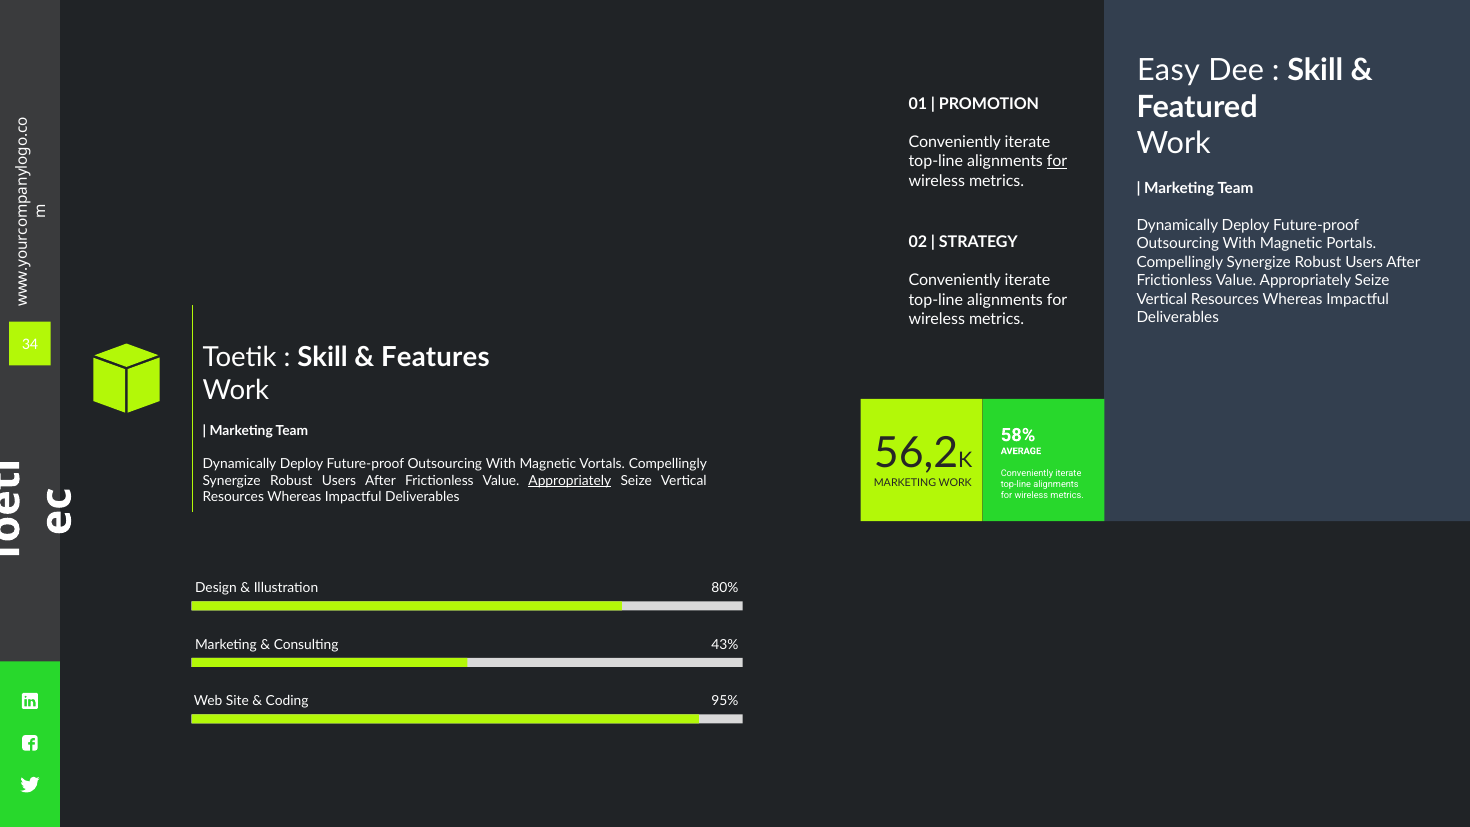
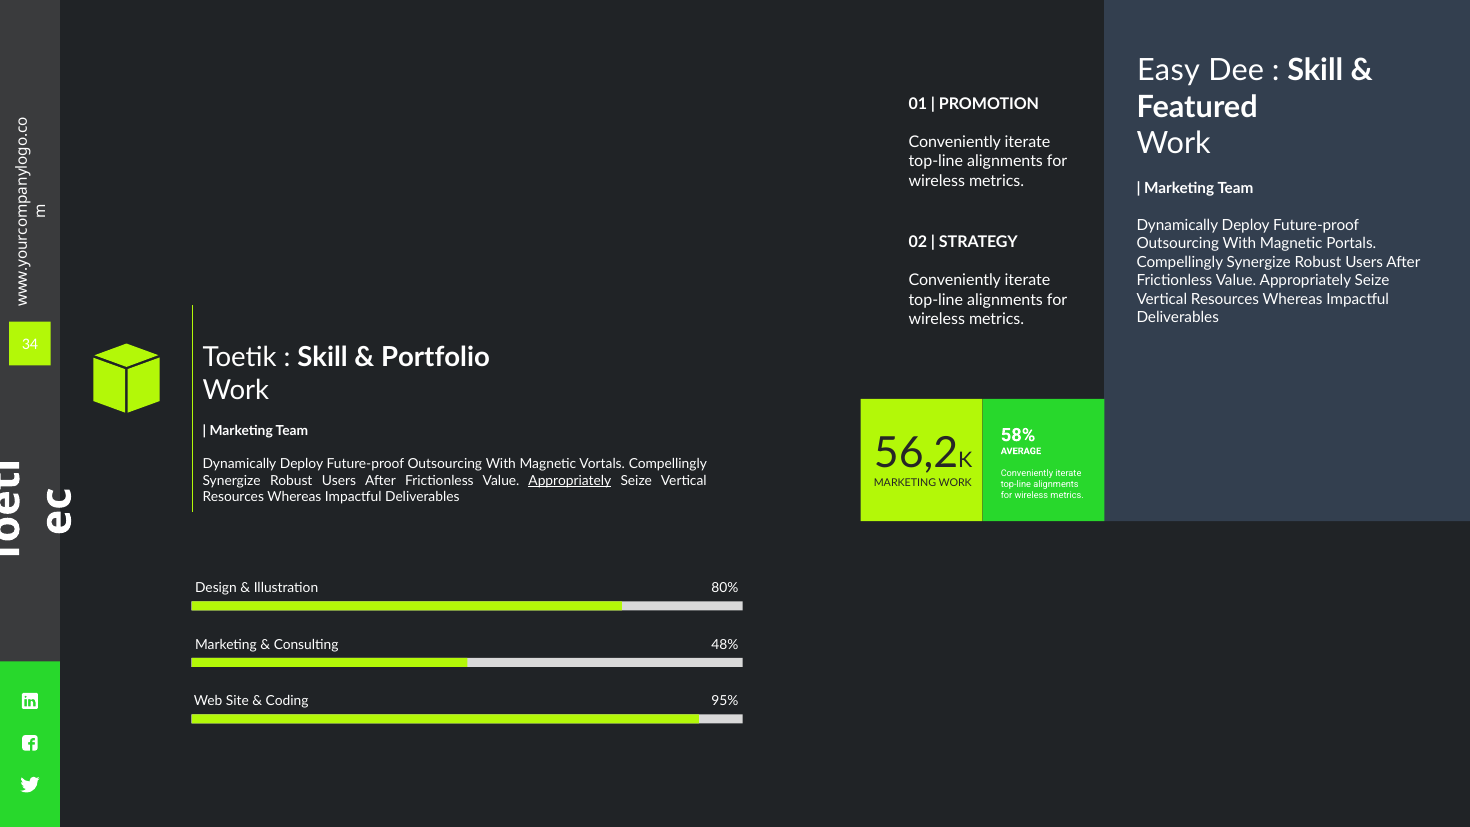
for underline: present -> none (1057, 162)
Features: Features -> Portfolio (435, 358)
43%: 43% -> 48% (725, 645)
